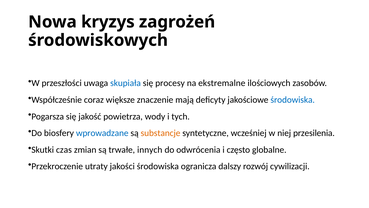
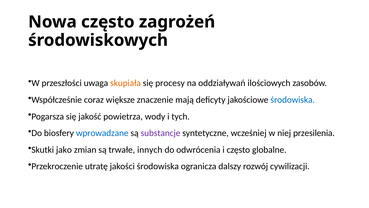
Nowa kryzys: kryzys -> często (108, 22)
skupiała colour: blue -> orange (126, 83)
ekstremalne: ekstremalne -> oddziaływań (222, 83)
substancje colour: orange -> purple (160, 133)
czas: czas -> jako (64, 149)
utraty: utraty -> utratę (96, 166)
